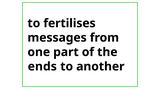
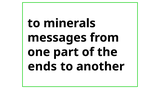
fertilises: fertilises -> minerals (70, 23)
